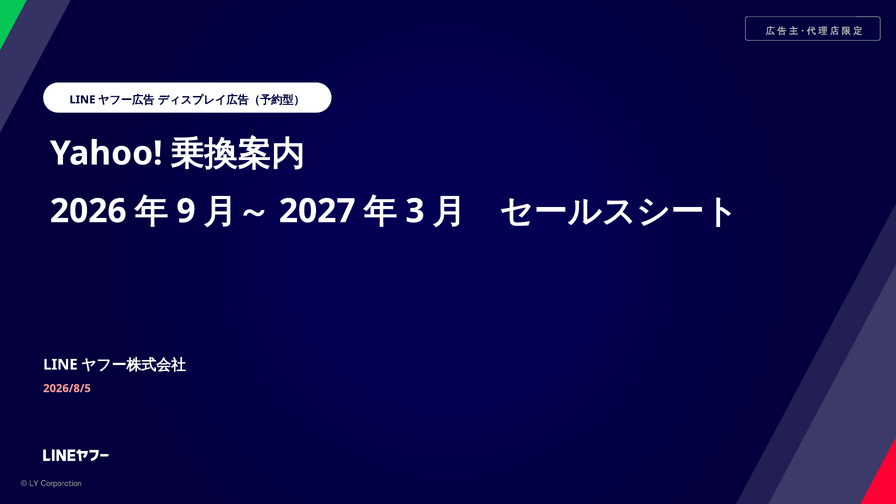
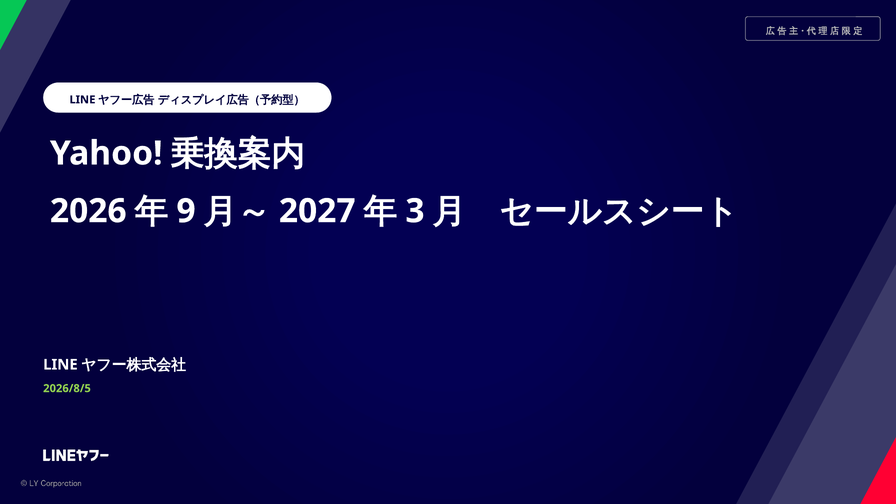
2026/8/5 colour: pink -> light green (67, 388)
